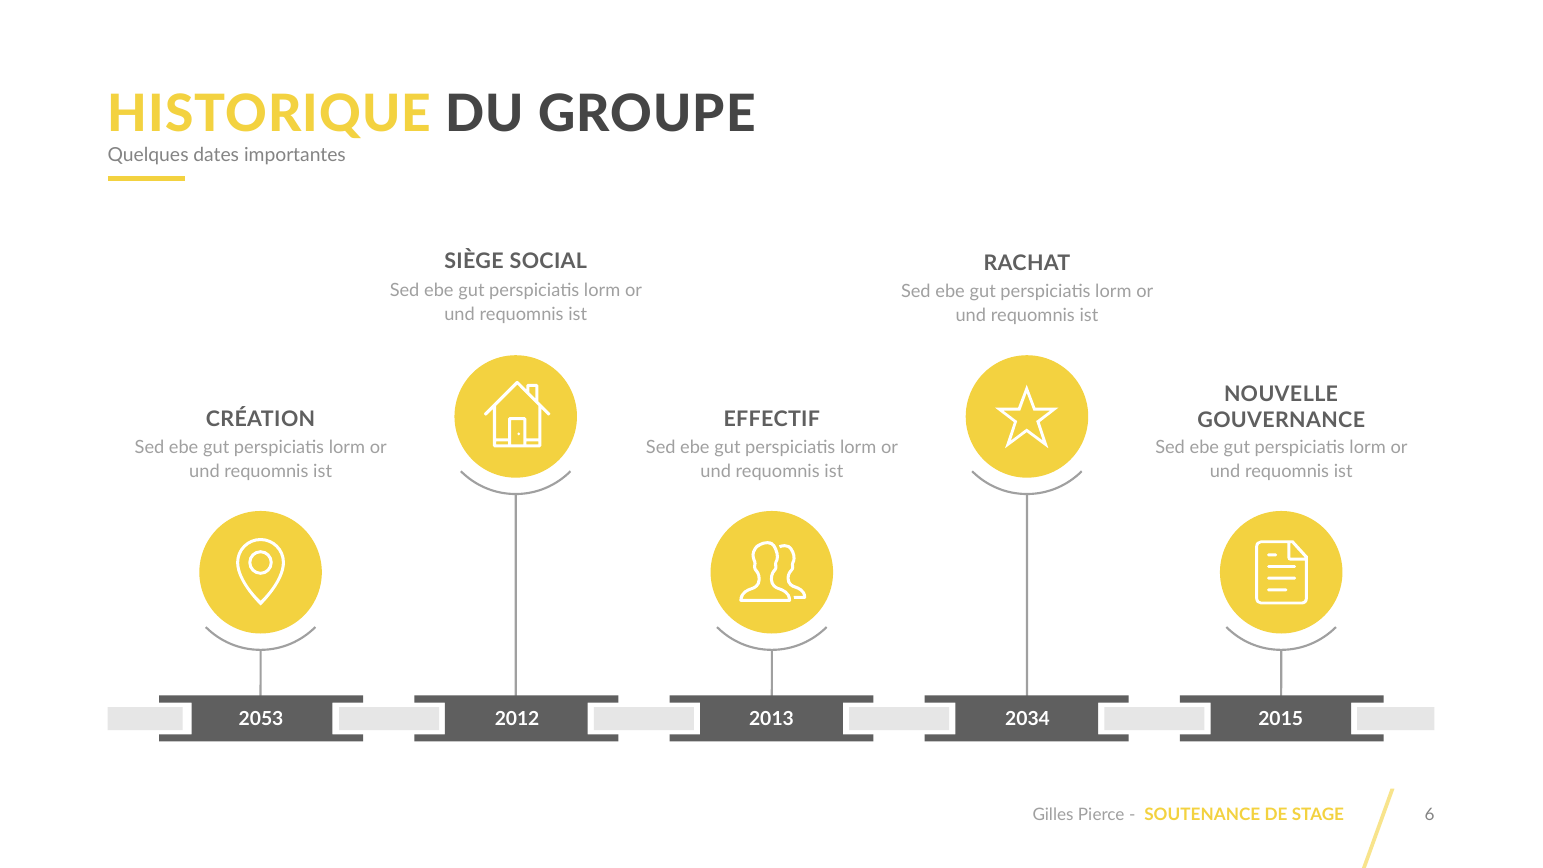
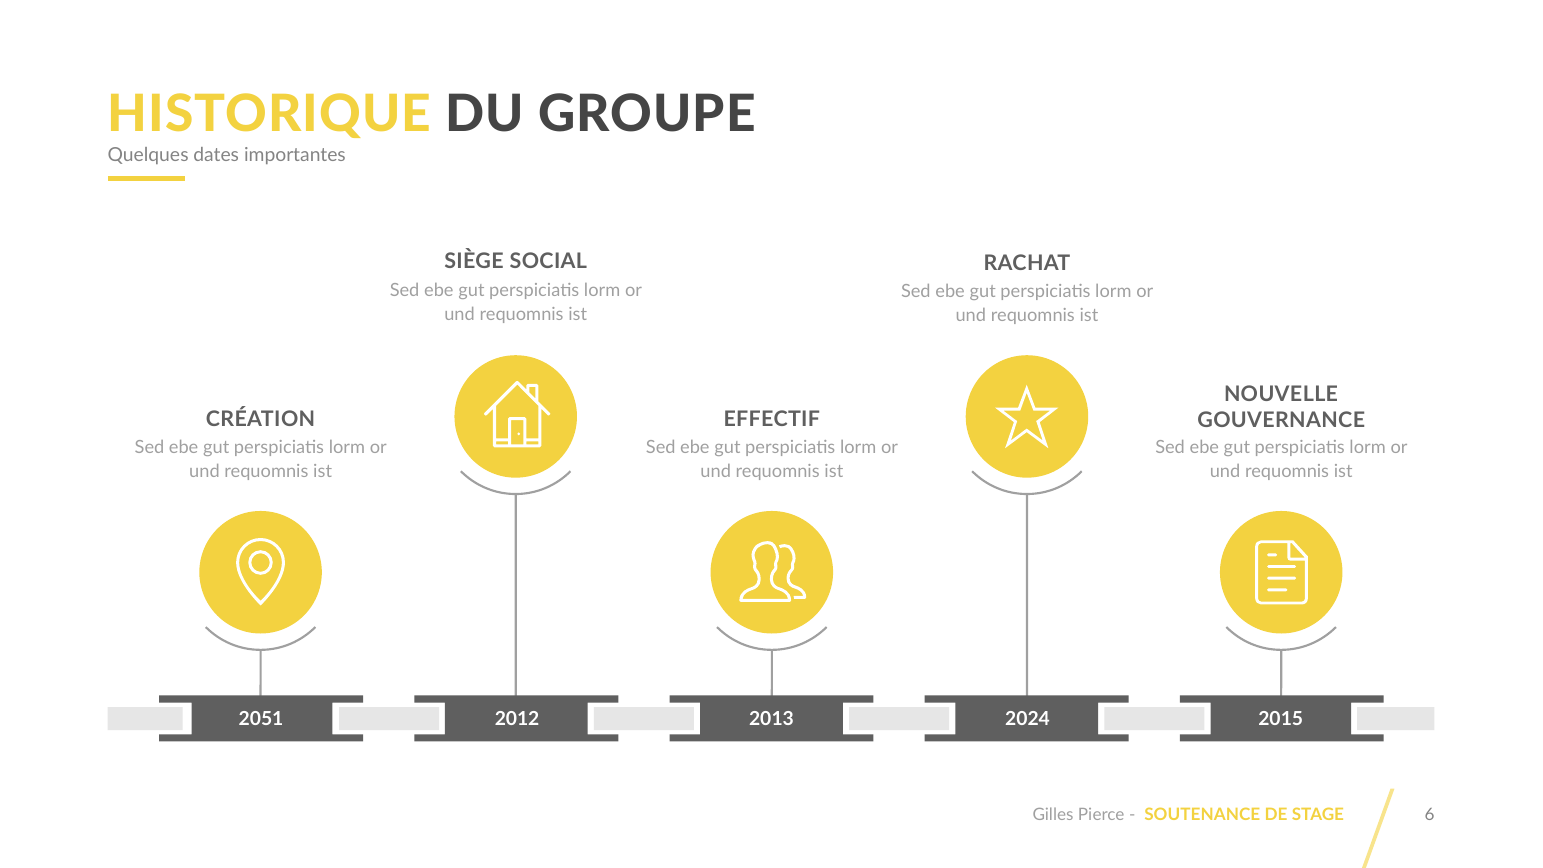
2053: 2053 -> 2051 (261, 719)
2034: 2034 -> 2024 (1028, 719)
